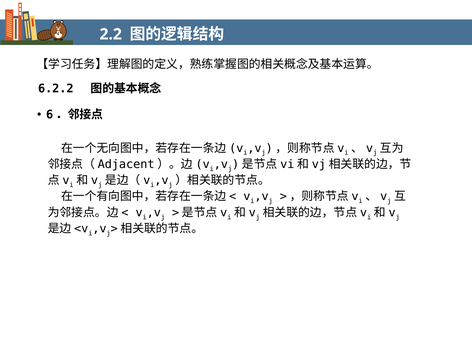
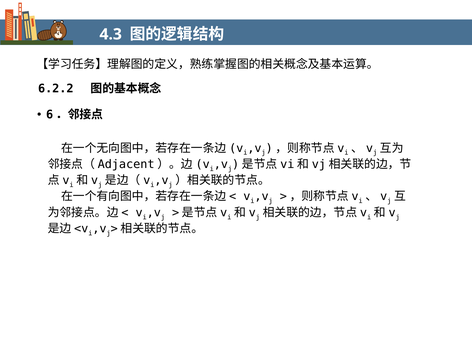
2.2: 2.2 -> 4.3 (111, 34)
